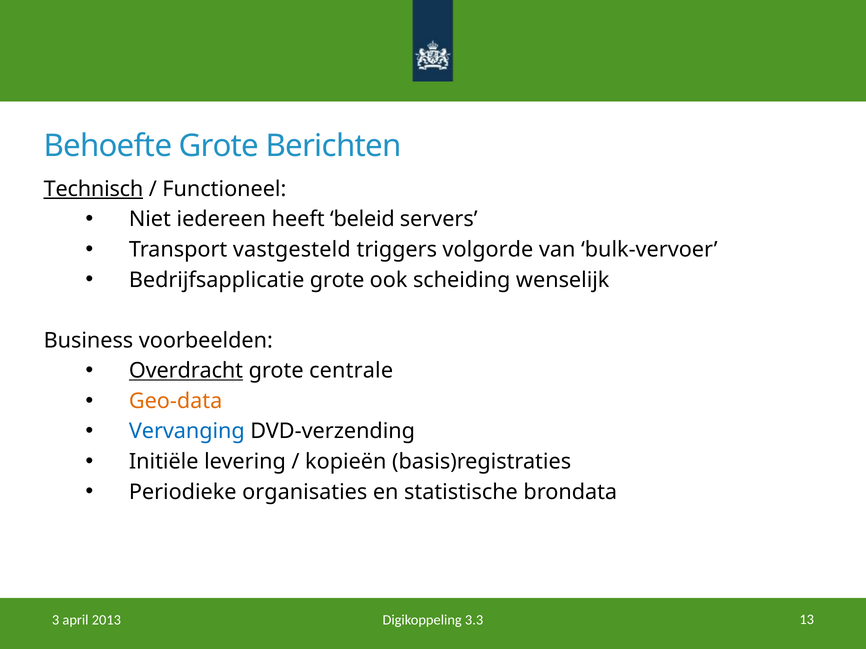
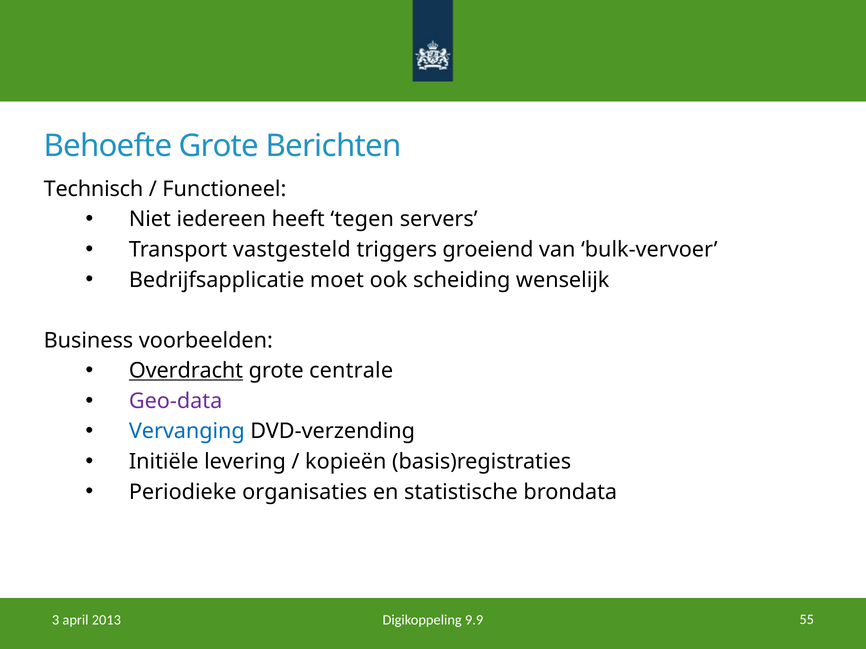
Technisch underline: present -> none (93, 189)
beleid: beleid -> tegen (362, 219)
volgorde: volgorde -> groeiend (488, 250)
Bedrijfsapplicatie grote: grote -> moet (337, 280)
Geo-data colour: orange -> purple (176, 401)
3.3: 3.3 -> 9.9 (474, 620)
13: 13 -> 55 (807, 620)
